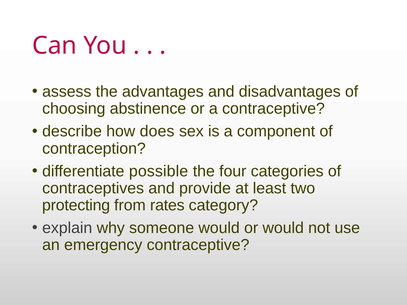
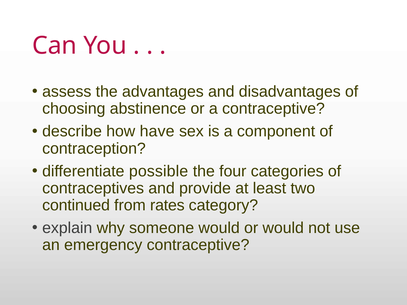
does: does -> have (157, 132)
protecting: protecting -> continued (76, 205)
